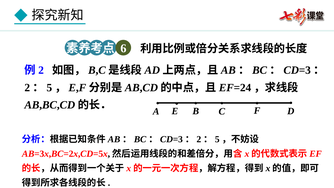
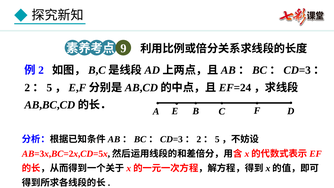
6: 6 -> 9 (123, 48)
